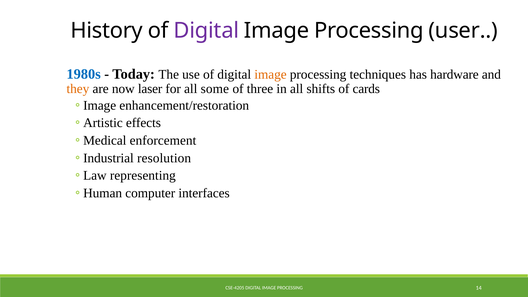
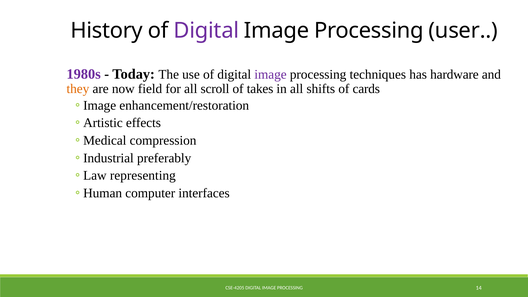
1980s colour: blue -> purple (84, 74)
image colour: orange -> purple (271, 74)
laser: laser -> field (150, 89)
some: some -> scroll (215, 89)
three: three -> takes (260, 89)
enforcement: enforcement -> compression (163, 140)
resolution: resolution -> preferably (164, 158)
